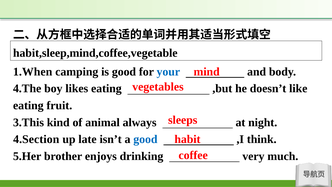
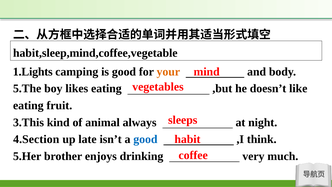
1.When: 1.When -> 1.Lights (33, 72)
your colour: blue -> orange (168, 72)
4.The: 4.The -> 5.The (27, 88)
